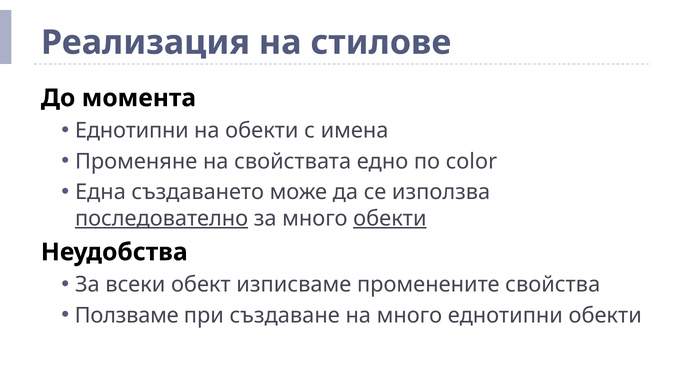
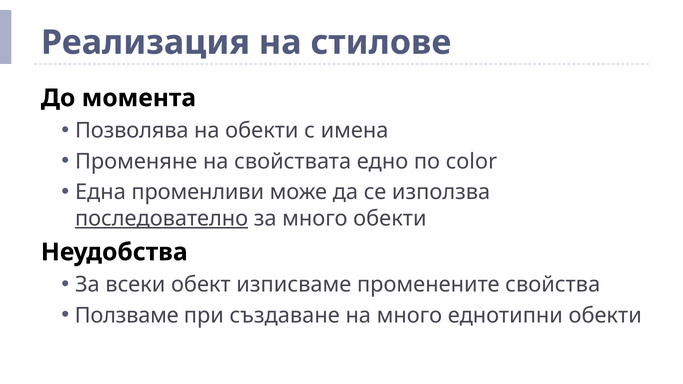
Еднотипни: Еднотипни -> Позволява (132, 131)
създаването: създаването -> променливи (198, 192)
обекти underline: present -> none (390, 218)
